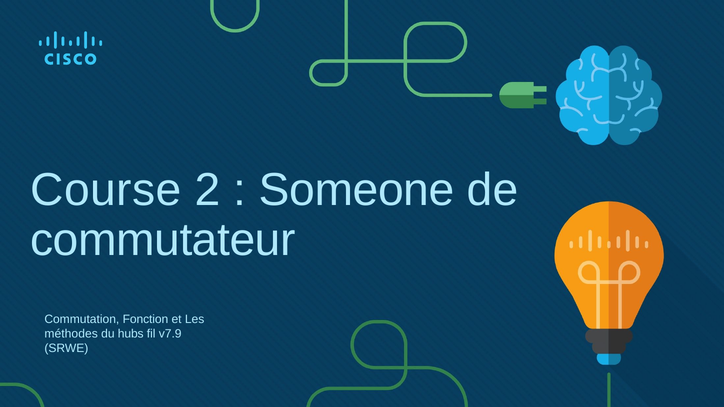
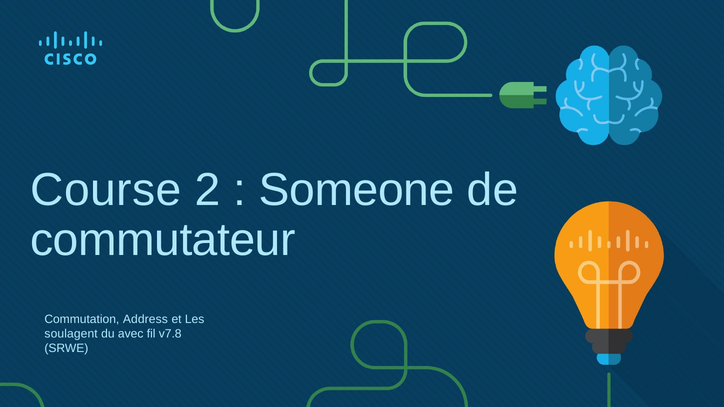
Fonction: Fonction -> Address (145, 320)
méthodes: méthodes -> soulagent (71, 334)
hubs: hubs -> avec (131, 334)
v7.9: v7.9 -> v7.8 (170, 334)
